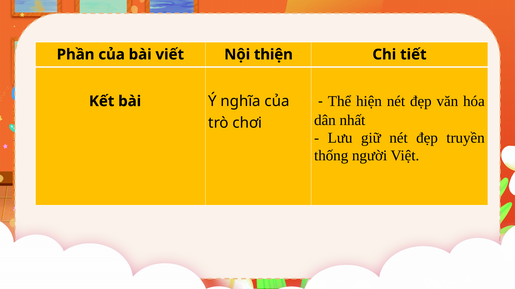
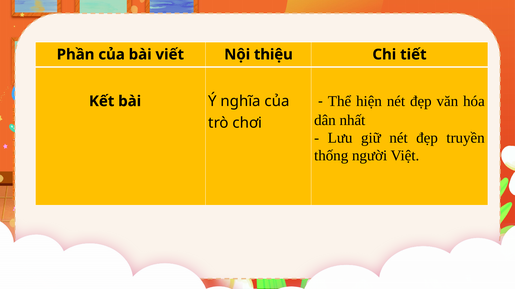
thiện: thiện -> thiệu (273, 55)
